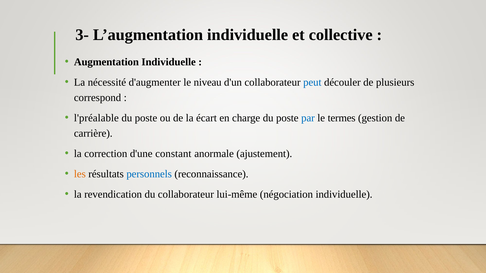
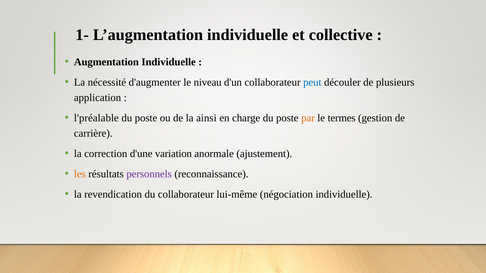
3-: 3- -> 1- (82, 35)
correspond: correspond -> application (98, 98)
écart: écart -> ainsi (206, 118)
par colour: blue -> orange (308, 118)
constant: constant -> variation (173, 154)
personnels colour: blue -> purple (149, 174)
